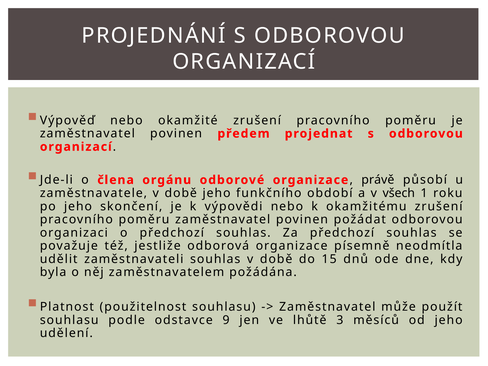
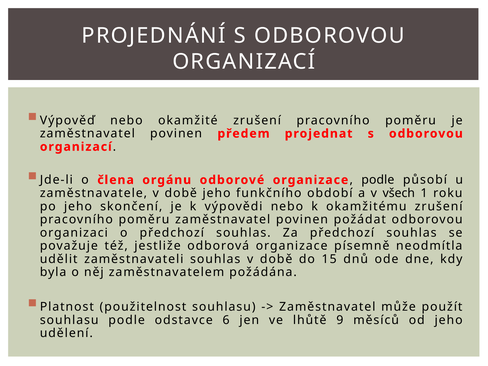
právě: právě -> podle (378, 180)
9: 9 -> 6 (226, 320)
3: 3 -> 9 (340, 320)
